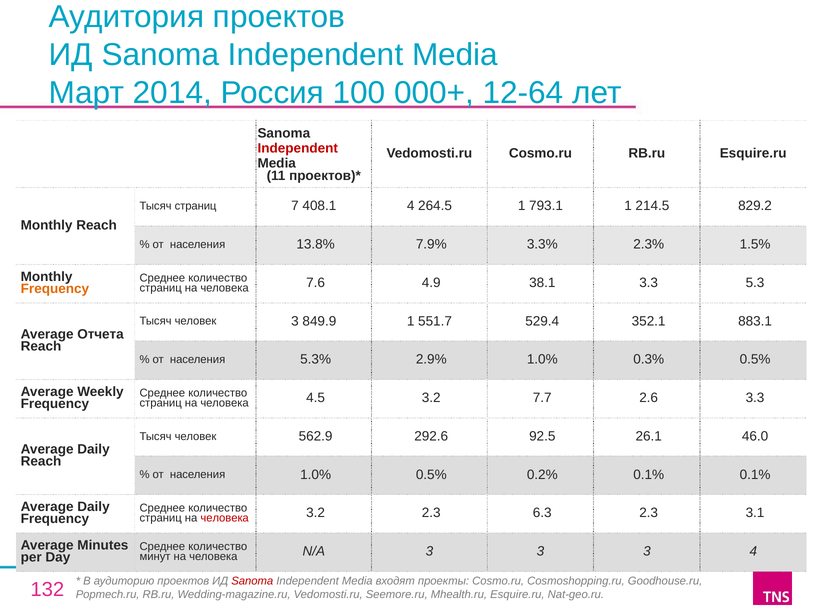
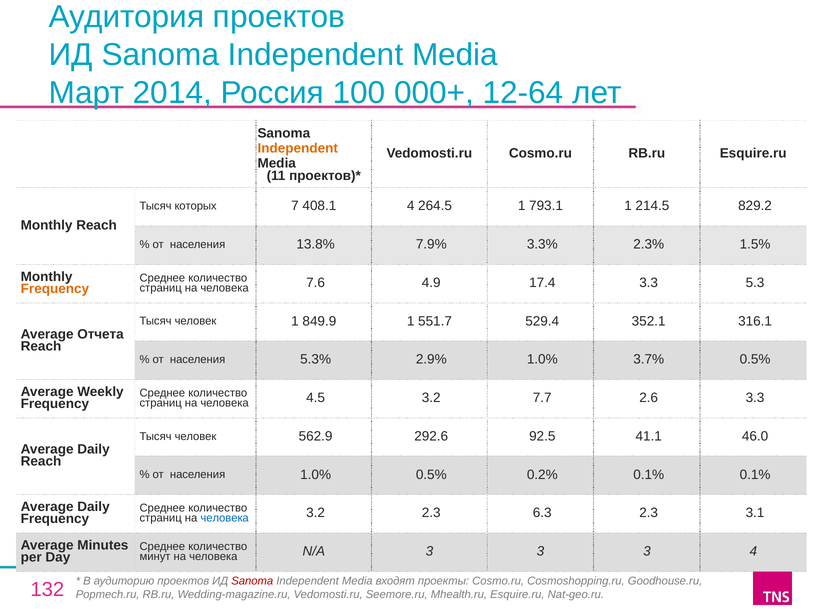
Independent colour: red -> orange (298, 148)
Тысяч страниц: страниц -> которых (196, 206)
38.1: 38.1 -> 17.4 (542, 283)
человек 3: 3 -> 1 (295, 321)
883.1: 883.1 -> 316.1 (755, 321)
0.3%: 0.3% -> 3.7% (649, 360)
26.1: 26.1 -> 41.1 (649, 437)
человека colour: red -> blue (225, 519)
